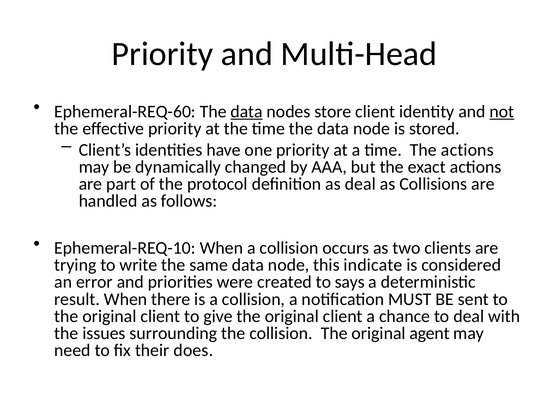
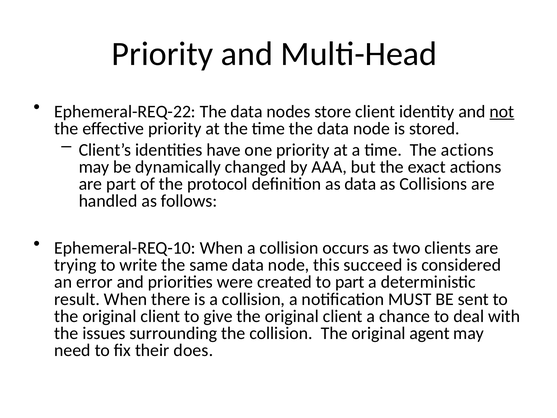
Ephemeral-REQ-60: Ephemeral-REQ-60 -> Ephemeral-REQ-22 (125, 111)
data underline: present -> none (247, 111)
as deal: deal -> data (360, 184)
indicate: indicate -> succeed (373, 265)
to says: says -> part (350, 282)
